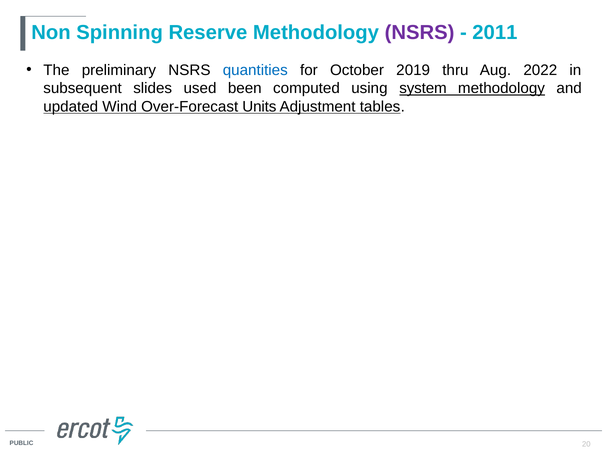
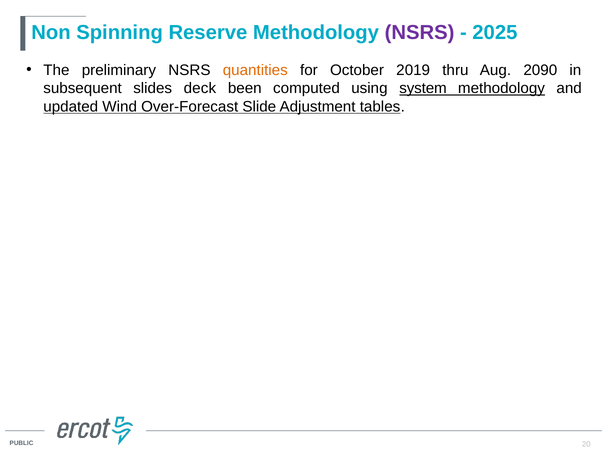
2011: 2011 -> 2025 (495, 33)
quantities colour: blue -> orange (255, 70)
2022: 2022 -> 2090 (540, 70)
used: used -> deck (200, 88)
Units: Units -> Slide (259, 107)
